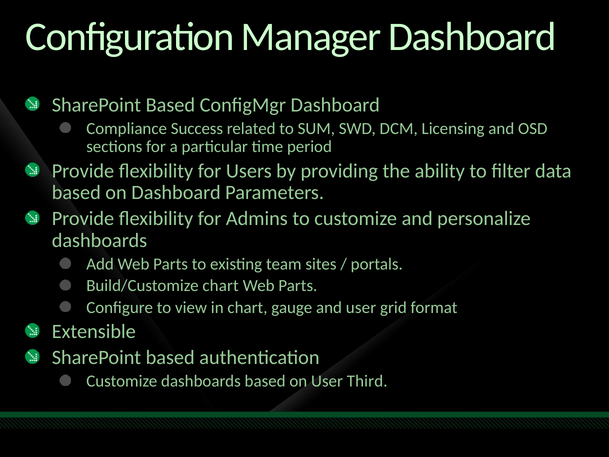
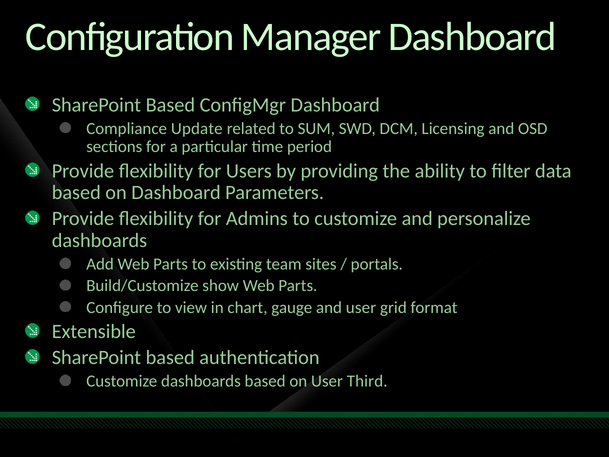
Success: Success -> Update (197, 128)
Build/Customize chart: chart -> show (221, 286)
